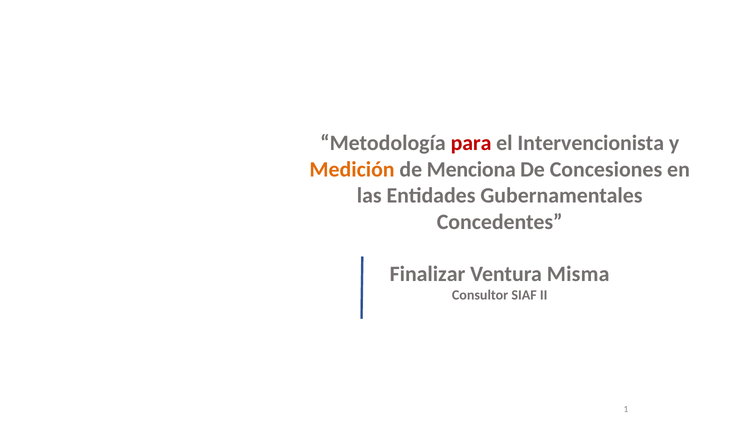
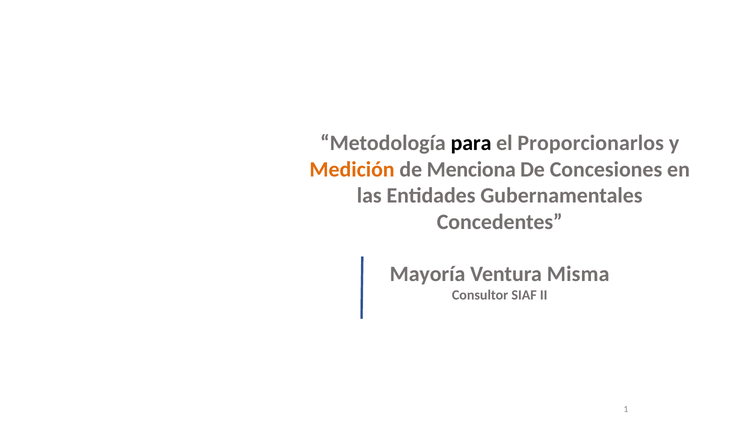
para colour: red -> black (471, 143)
Intervencionista: Intervencionista -> Proporcionarlos (591, 143)
Finalizar: Finalizar -> Mayoría (427, 274)
